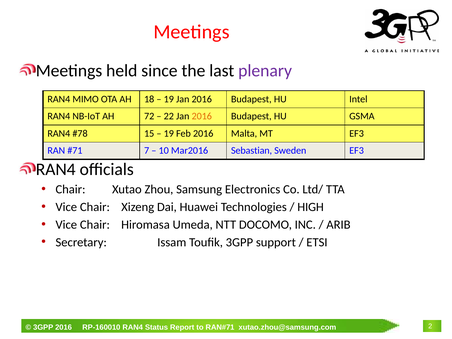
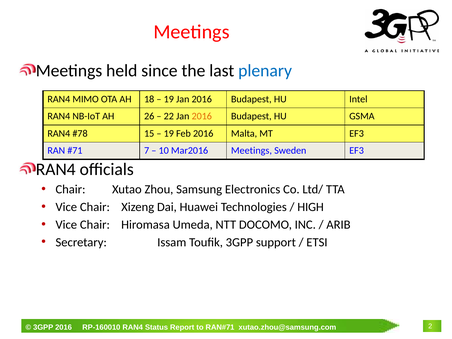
plenary colour: purple -> blue (265, 71)
72: 72 -> 26 (149, 116)
Mar2016 Sebastian: Sebastian -> Meetings (251, 151)
